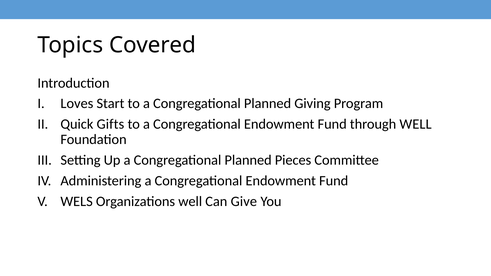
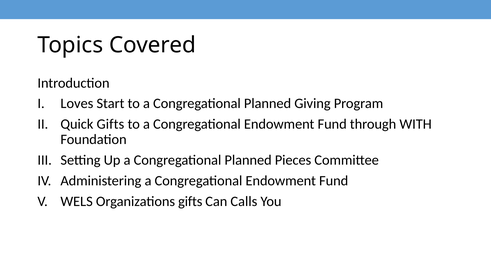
through WELL: WELL -> WITH (416, 124)
Organizations well: well -> gifts (190, 201)
Give: Give -> Calls (244, 201)
